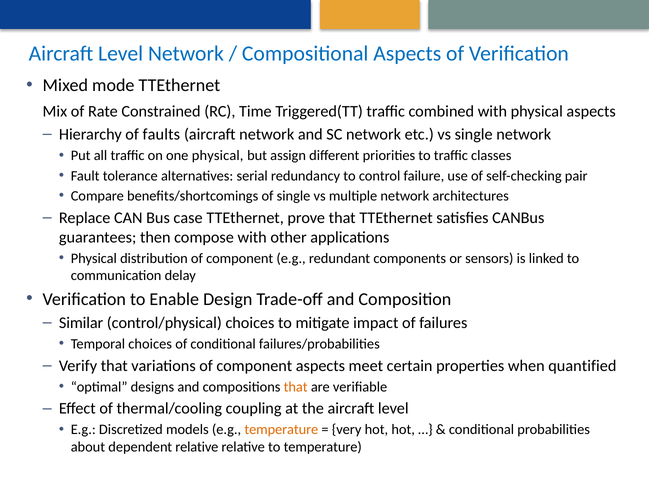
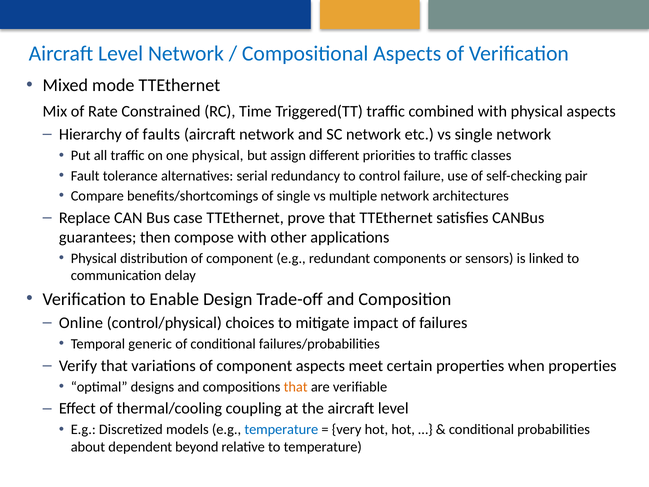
Similar: Similar -> Online (81, 323)
Temporal choices: choices -> generic (150, 344)
when quantified: quantified -> properties (582, 365)
temperature colour: orange -> blue (281, 430)
dependent relative: relative -> beyond (197, 447)
